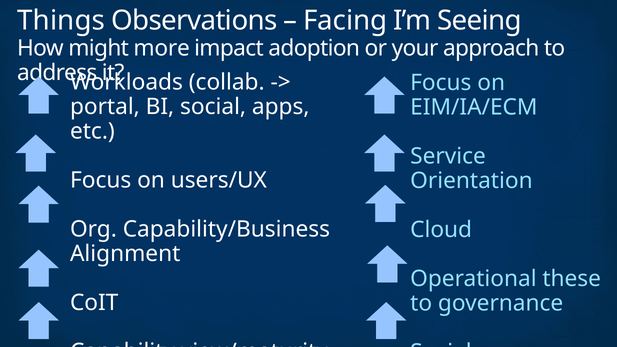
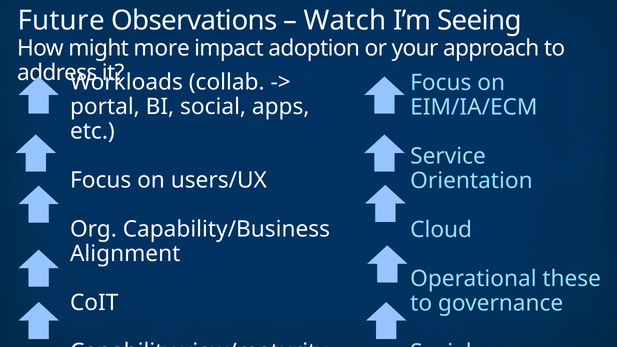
Things: Things -> Future (61, 21)
Facing: Facing -> Watch (345, 21)
